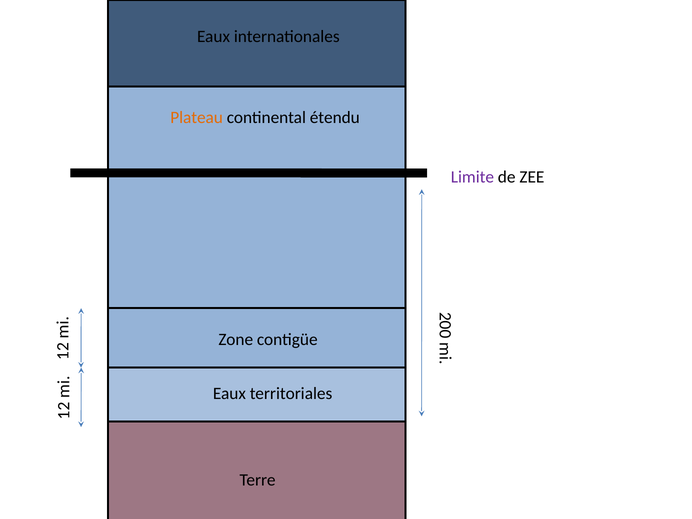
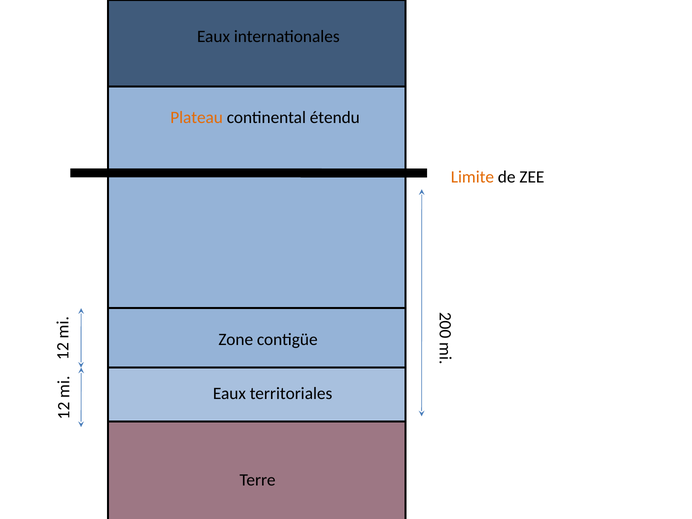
Limite colour: purple -> orange (472, 177)
